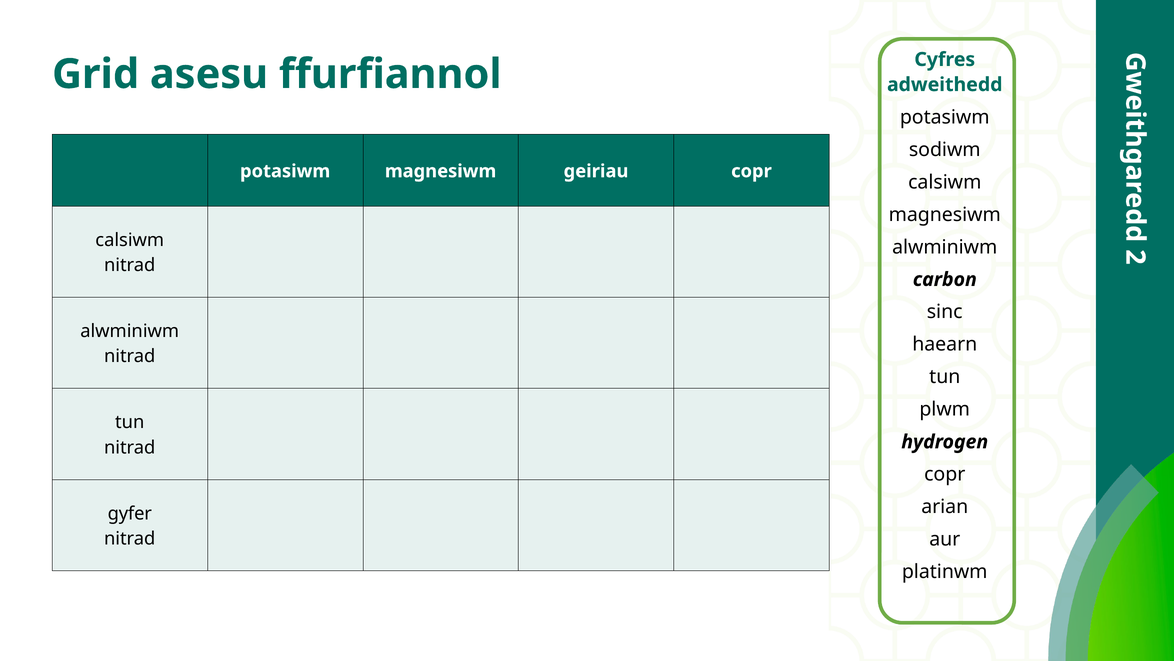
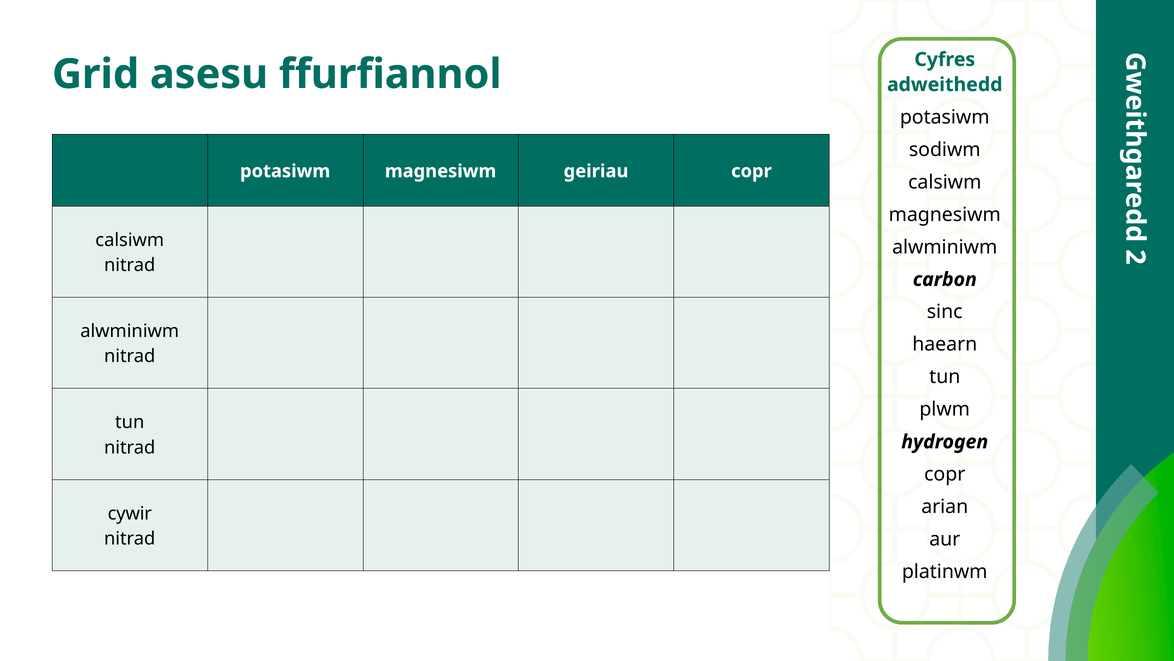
gyfer: gyfer -> cywir (130, 513)
